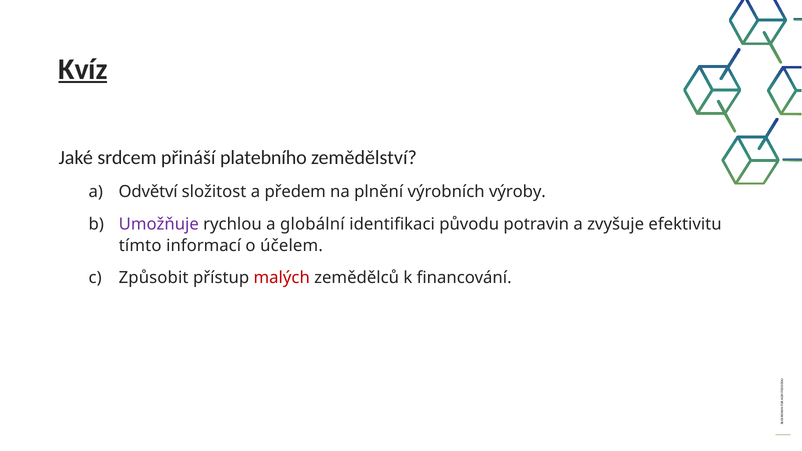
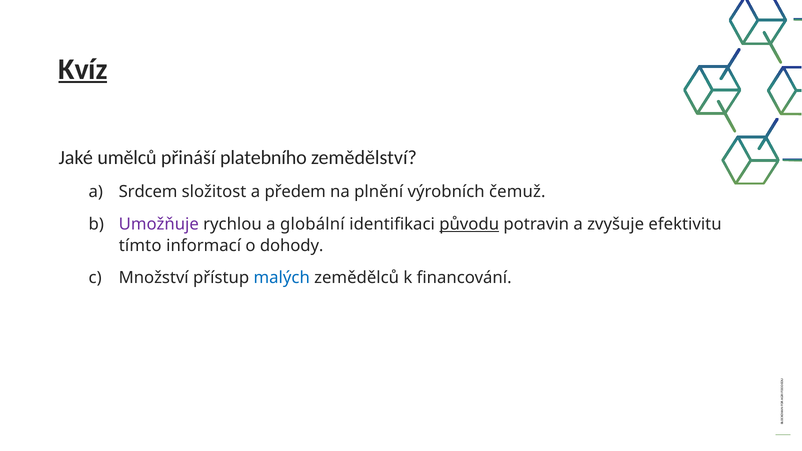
srdcem: srdcem -> umělců (127, 158)
Odvětví: Odvětví -> Srdcem (148, 192)
výroby: výroby -> čemuž (517, 192)
původu underline: none -> present (469, 224)
účelem: účelem -> dohody (292, 246)
Způsobit: Způsobit -> Množství (154, 278)
malých colour: red -> blue (282, 278)
